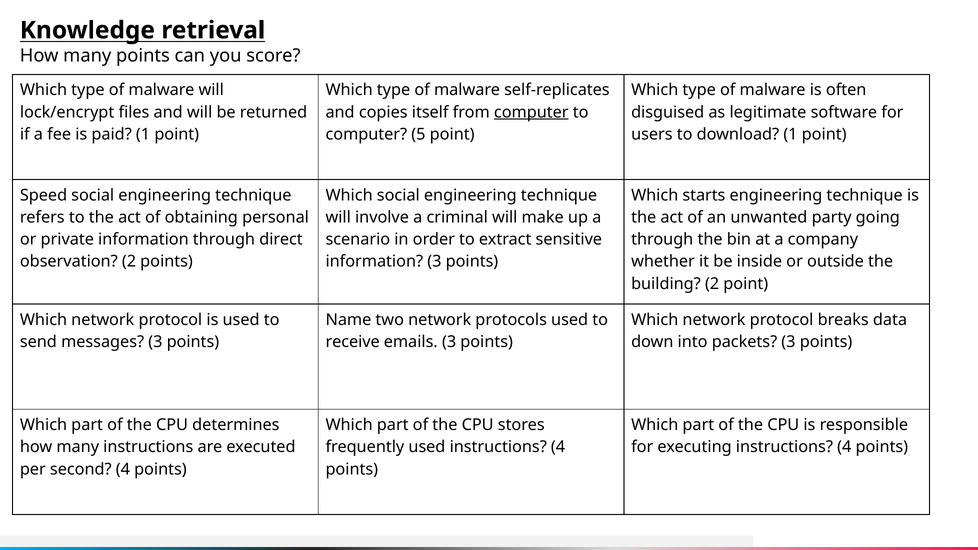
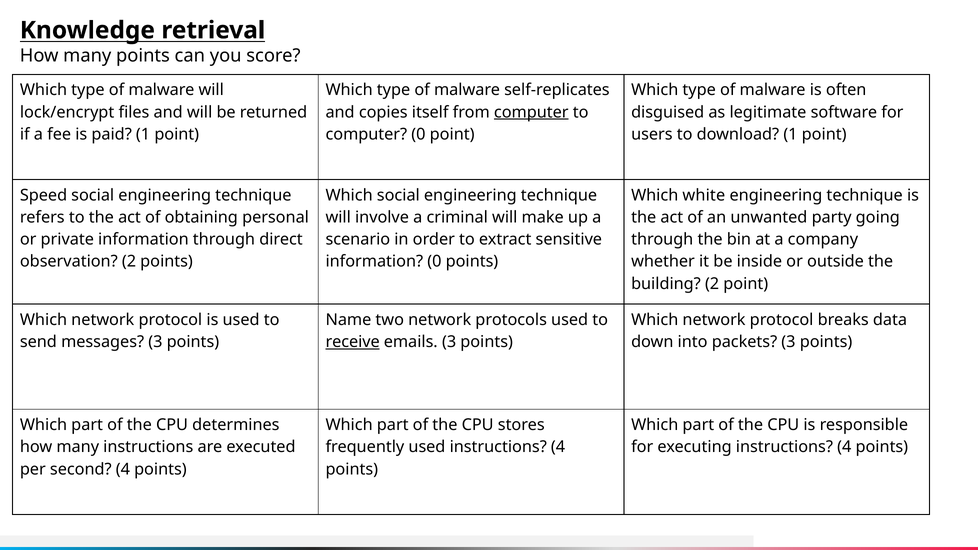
computer 5: 5 -> 0 (418, 134)
starts: starts -> white (704, 195)
information 3: 3 -> 0 (434, 262)
receive underline: none -> present (353, 342)
